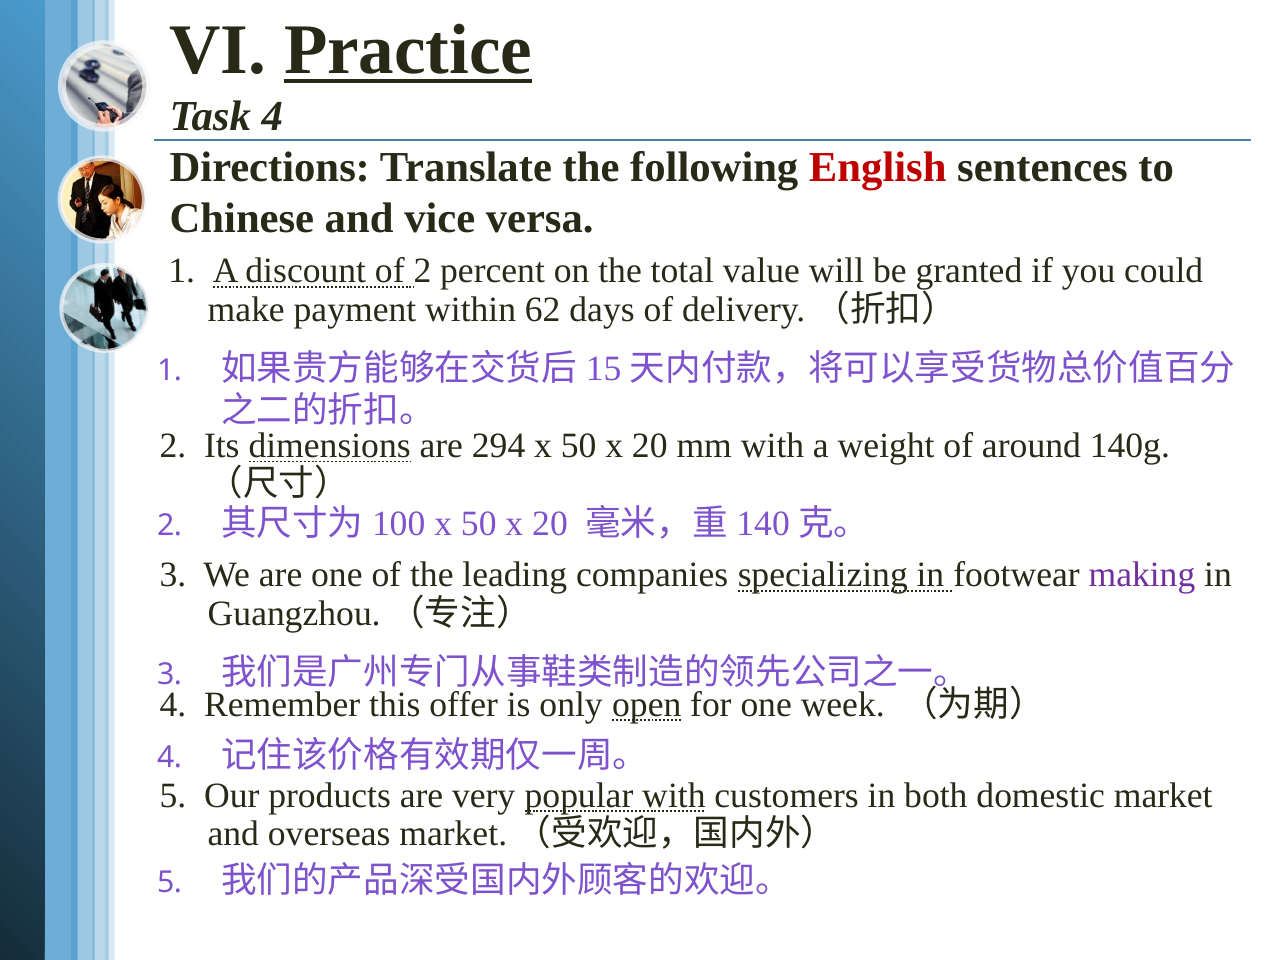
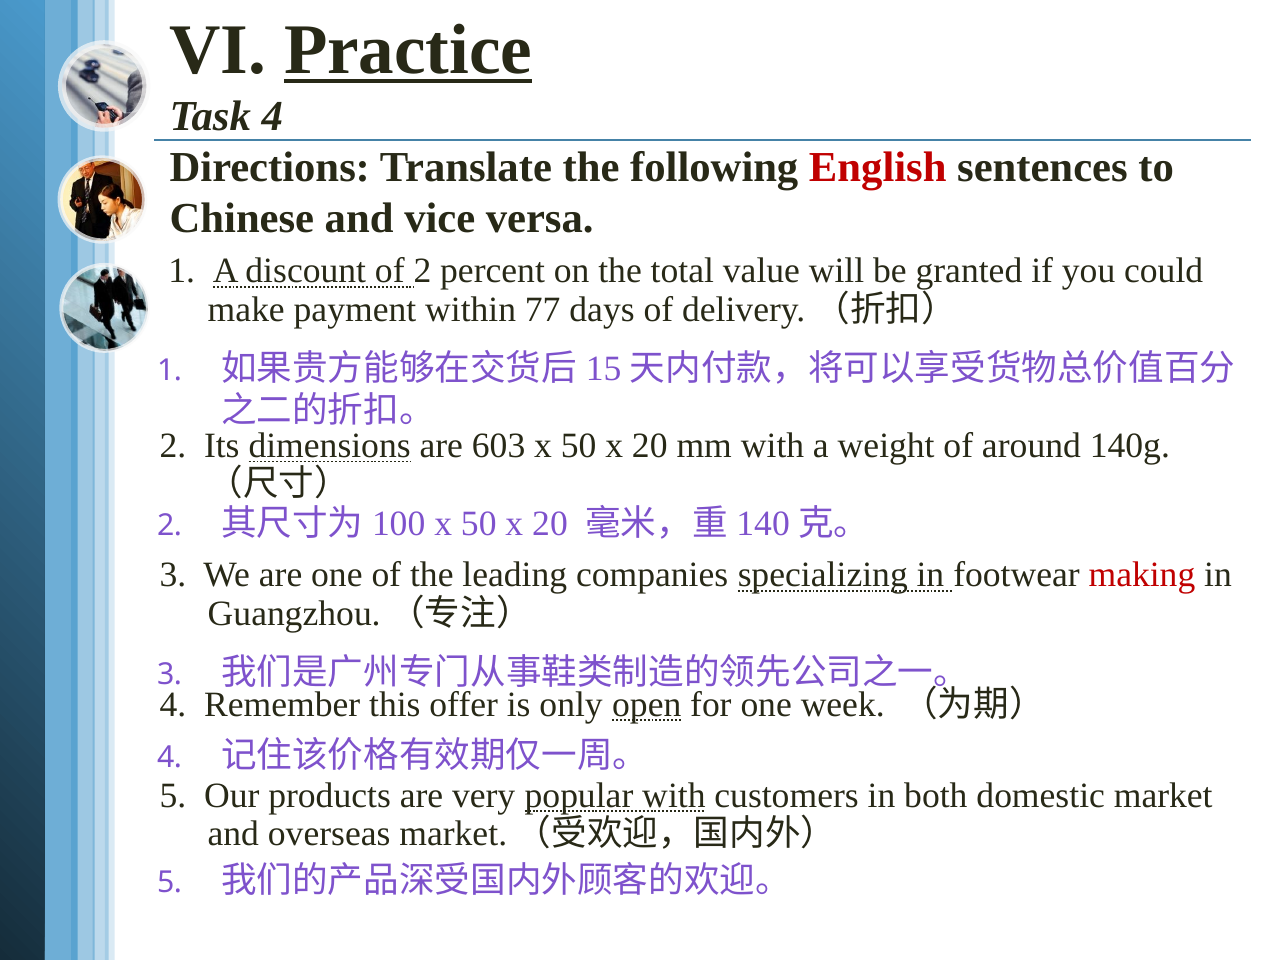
62: 62 -> 77 (543, 309)
294: 294 -> 603 (499, 446)
making colour: purple -> red (1142, 575)
